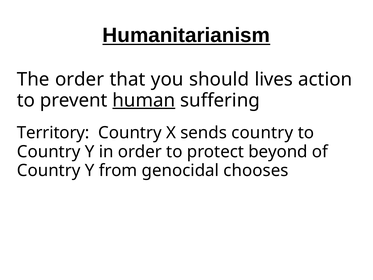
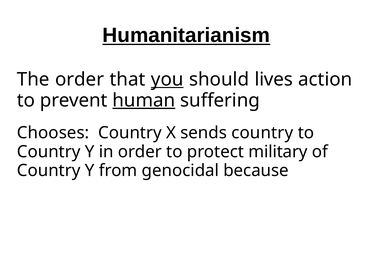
you underline: none -> present (167, 79)
Territory: Territory -> Chooses (53, 133)
beyond: beyond -> military (278, 152)
chooses: chooses -> because (256, 170)
